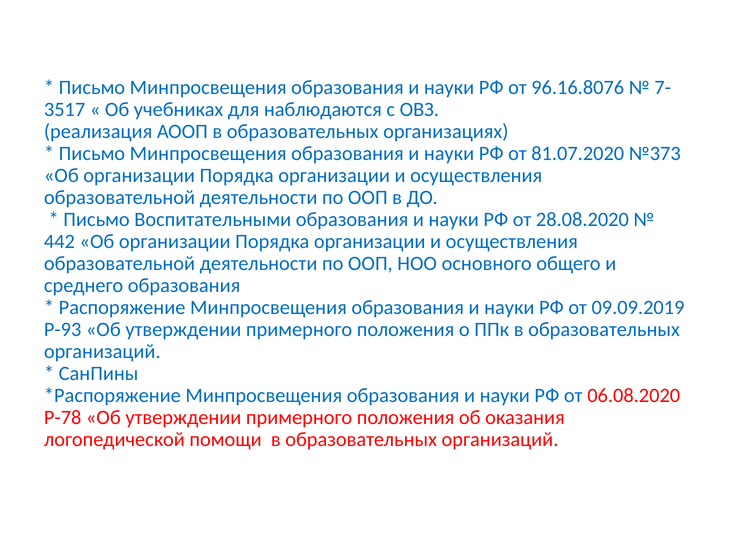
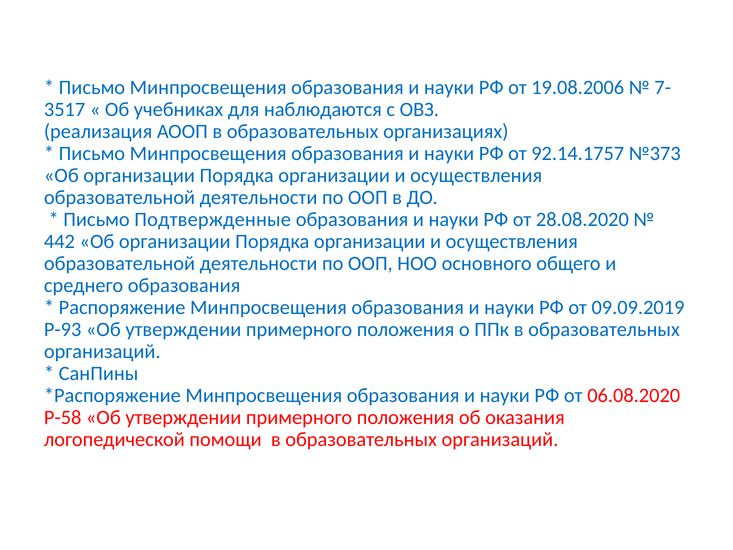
96.16.8076: 96.16.8076 -> 19.08.2006 (578, 87)
81.07.2020: 81.07.2020 -> 92.14.1757 (578, 153)
Воспитательными: Воспитательными -> Подтвержденные (213, 219)
Р-78: Р-78 -> Р-58 (63, 417)
